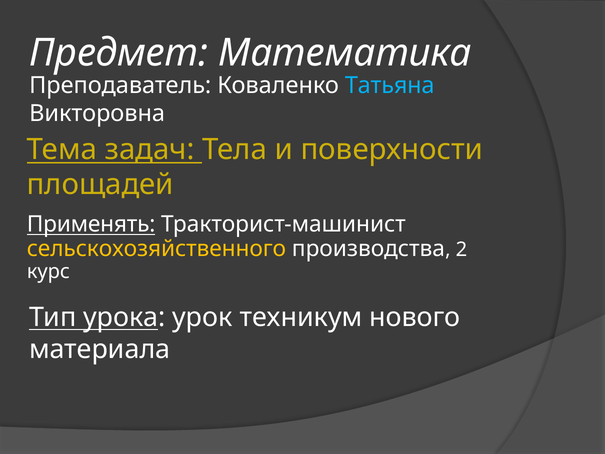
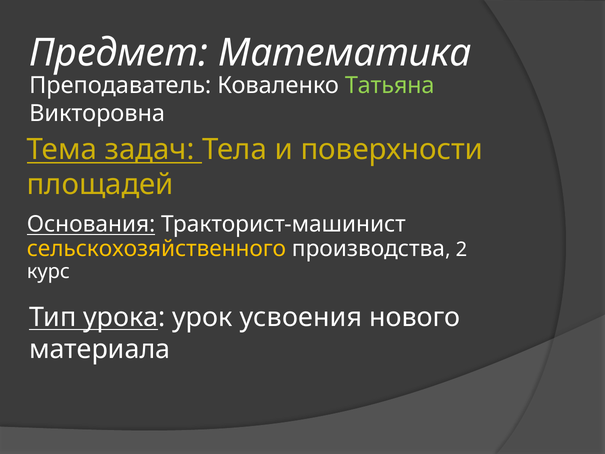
Татьяна colour: light blue -> light green (390, 85)
Применять: Применять -> Основания (91, 224)
техникум: техникум -> усвоения (301, 317)
